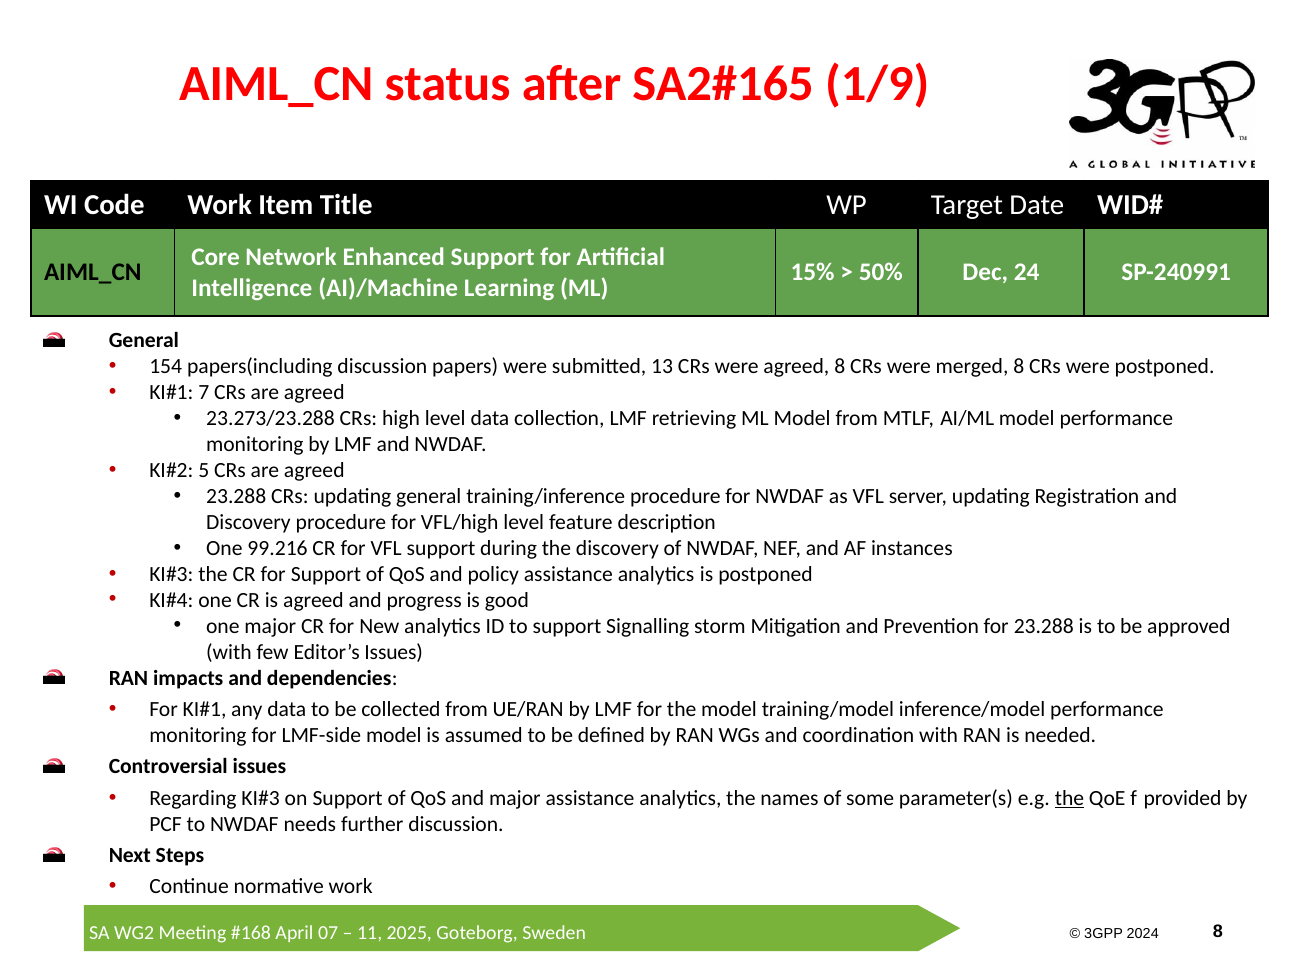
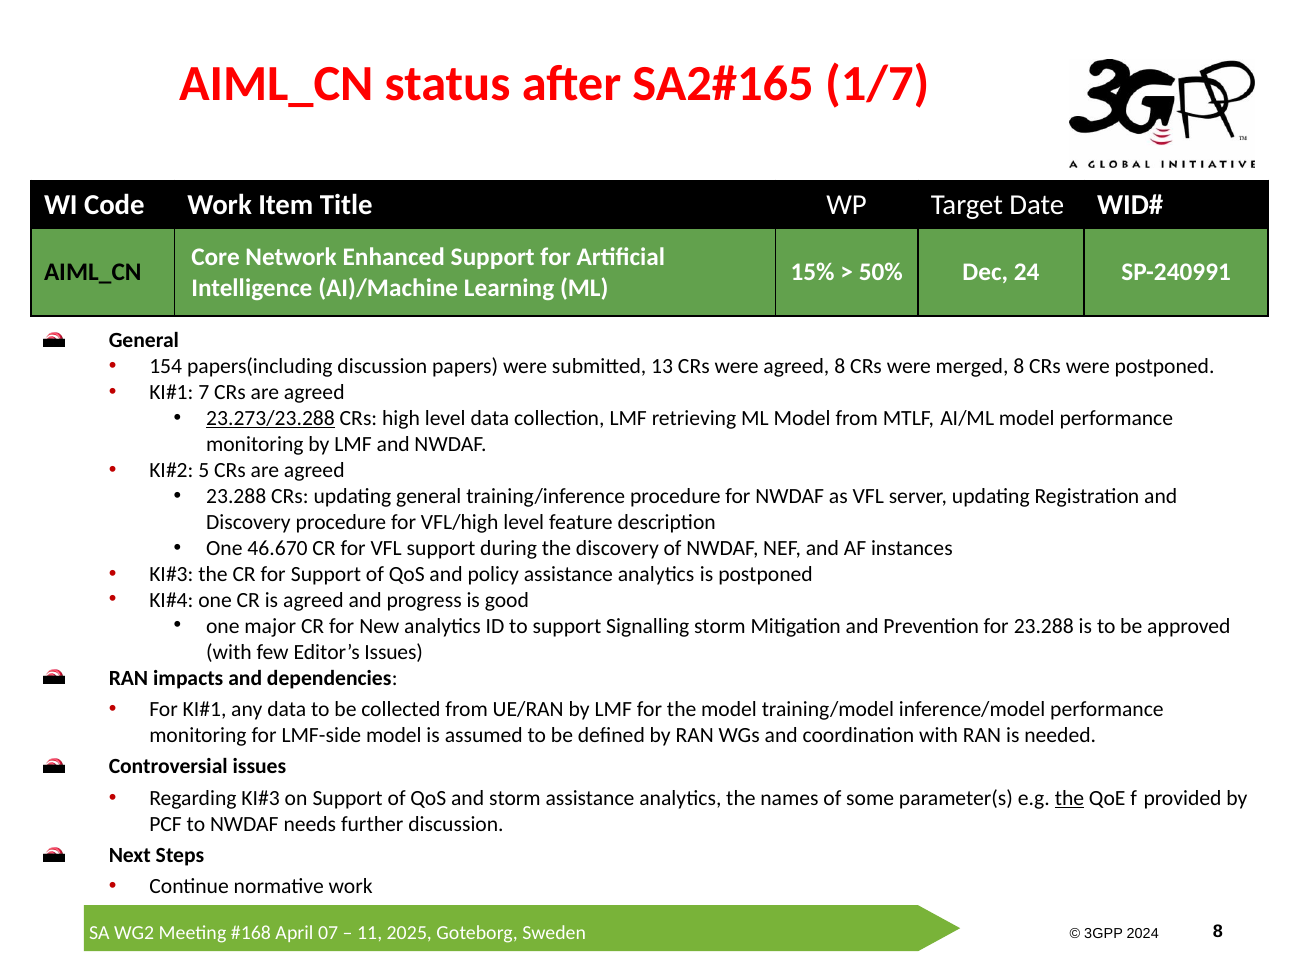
1/9: 1/9 -> 1/7 (877, 84)
23.273/23.288 underline: none -> present (271, 418)
99.216: 99.216 -> 46.670 (278, 548)
and major: major -> storm (515, 798)
